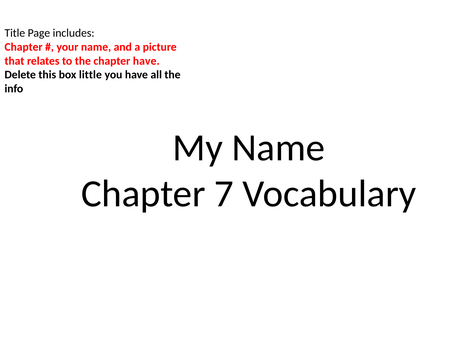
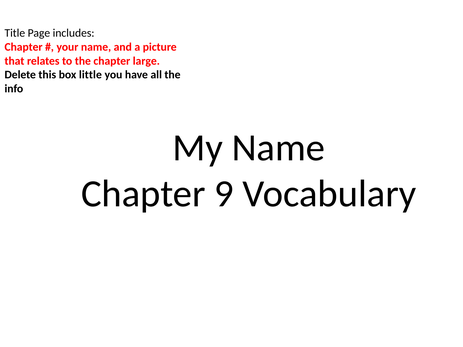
chapter have: have -> large (146, 61)
7: 7 -> 9 (224, 194)
